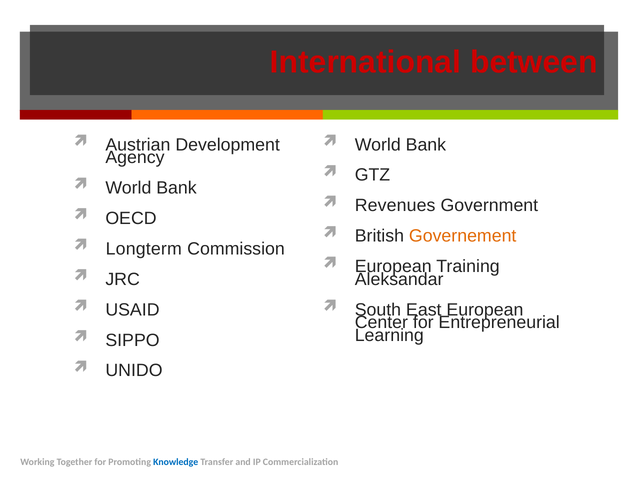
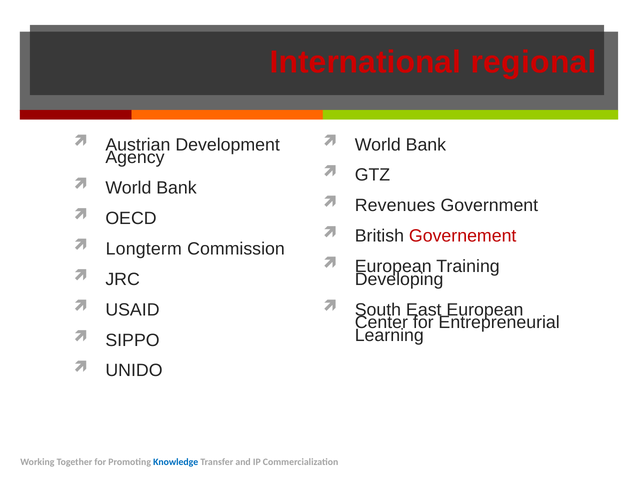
between: between -> regional (534, 62)
Governement colour: orange -> red (463, 236)
Aleksandar: Aleksandar -> Developing (399, 280)
